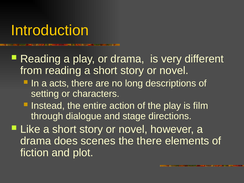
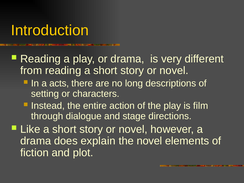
scenes: scenes -> explain (98, 141)
the there: there -> novel (149, 141)
